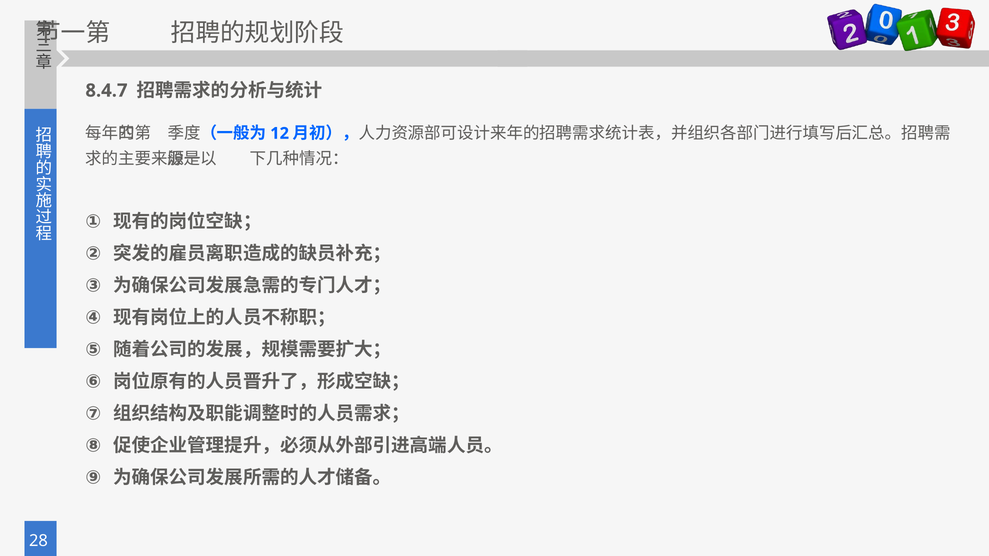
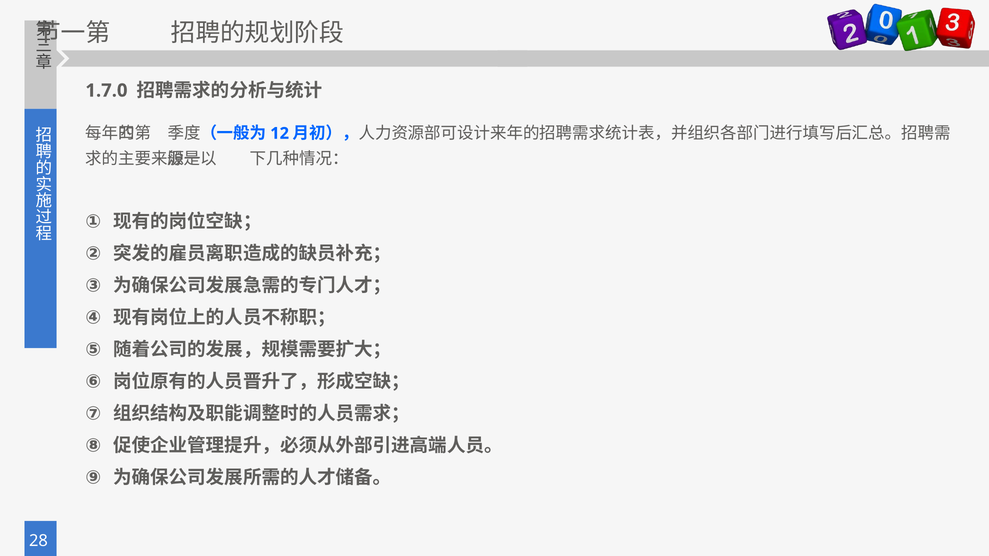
8.4.7: 8.4.7 -> 1.7.0 (106, 91)
